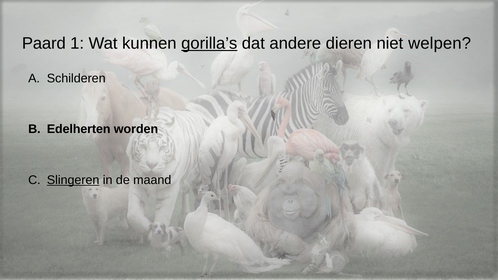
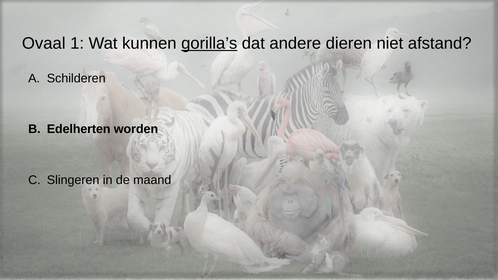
Paard: Paard -> Ovaal (44, 43)
welpen: welpen -> afstand (440, 43)
Slingeren underline: present -> none (73, 180)
